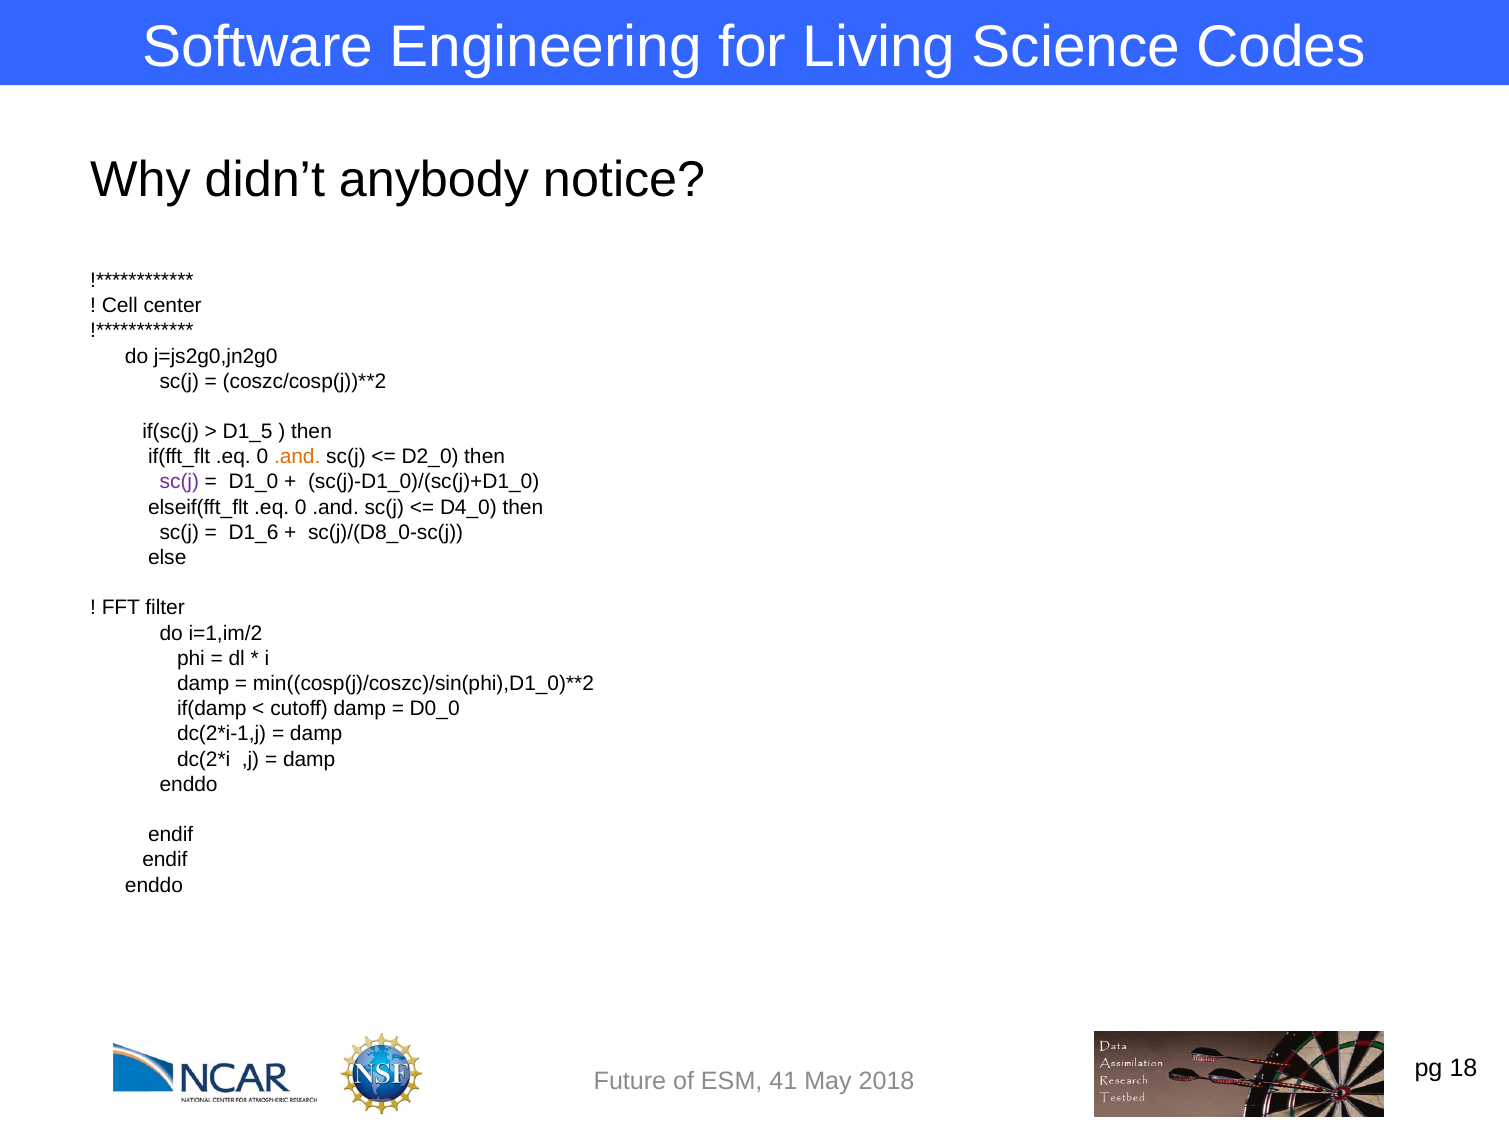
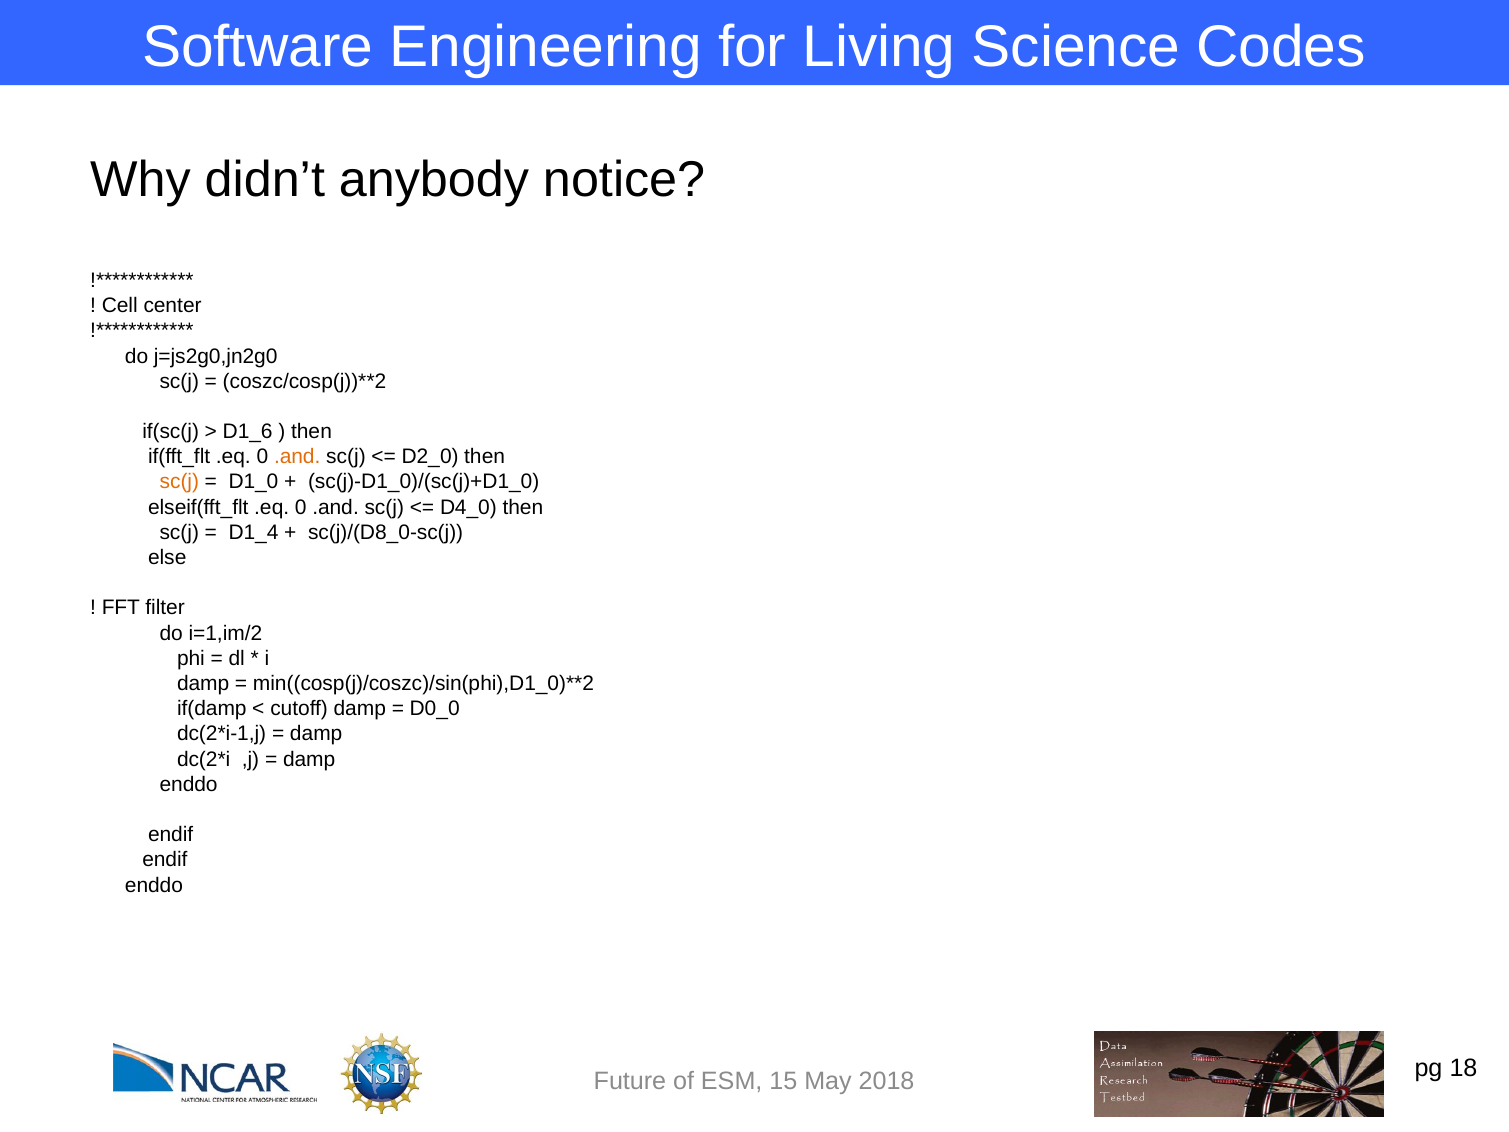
D1_5: D1_5 -> D1_6 (248, 432)
sc(j colour: purple -> orange (179, 482)
D1_6: D1_6 -> D1_4 (253, 532)
41: 41 -> 15 (783, 1081)
